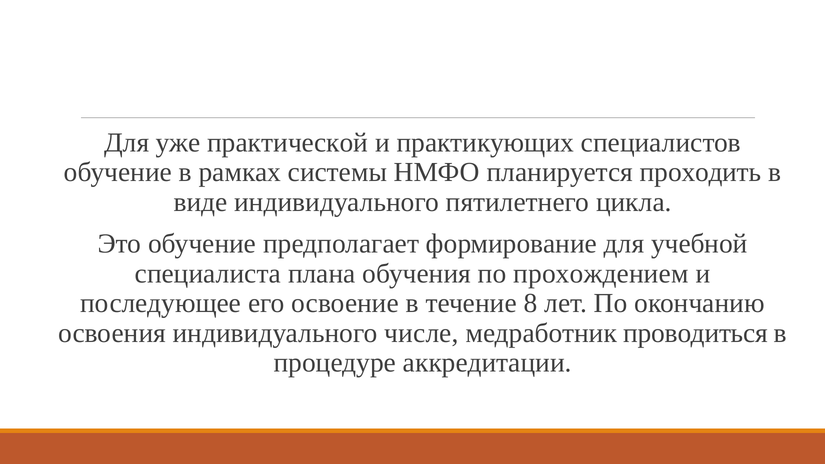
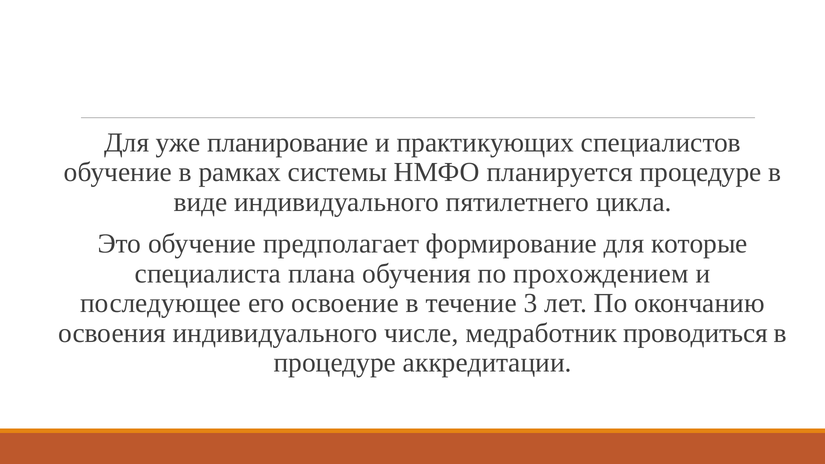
практической: практической -> планирование (288, 143)
планируется проходить: проходить -> процедуре (701, 172)
учебной: учебной -> которые (699, 244)
8: 8 -> 3 (530, 303)
